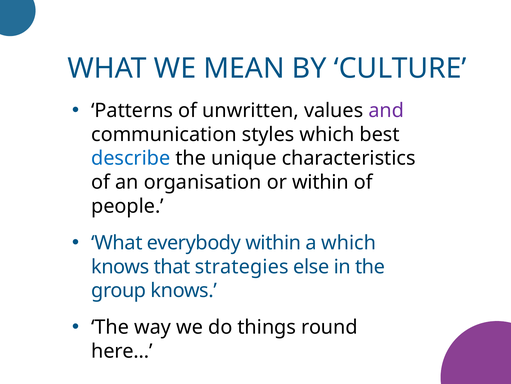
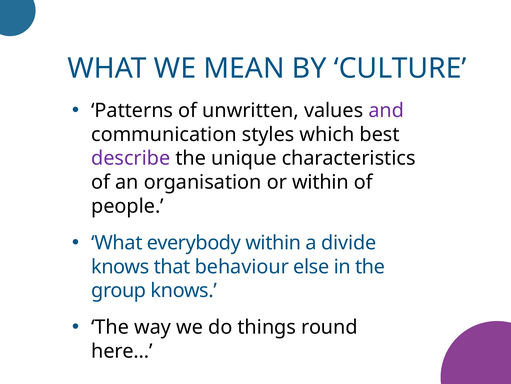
describe colour: blue -> purple (131, 158)
a which: which -> divide (349, 242)
strategies: strategies -> behaviour (242, 266)
